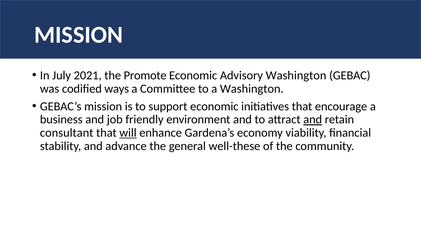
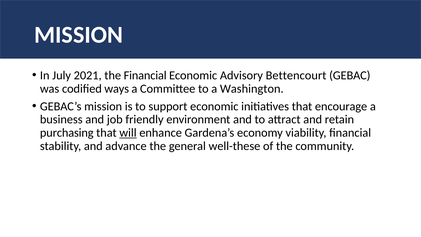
the Promote: Promote -> Financial (145, 75)
Advisory Washington: Washington -> Bettencourt (296, 75)
and underline: present -> none (313, 119)
consultant: consultant -> purchasing (67, 133)
